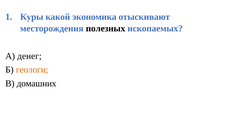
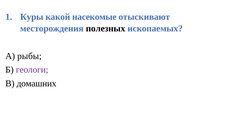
экономика: экономика -> насекомые (94, 17)
денег: денег -> рыбы (29, 56)
геологи colour: orange -> purple (32, 70)
